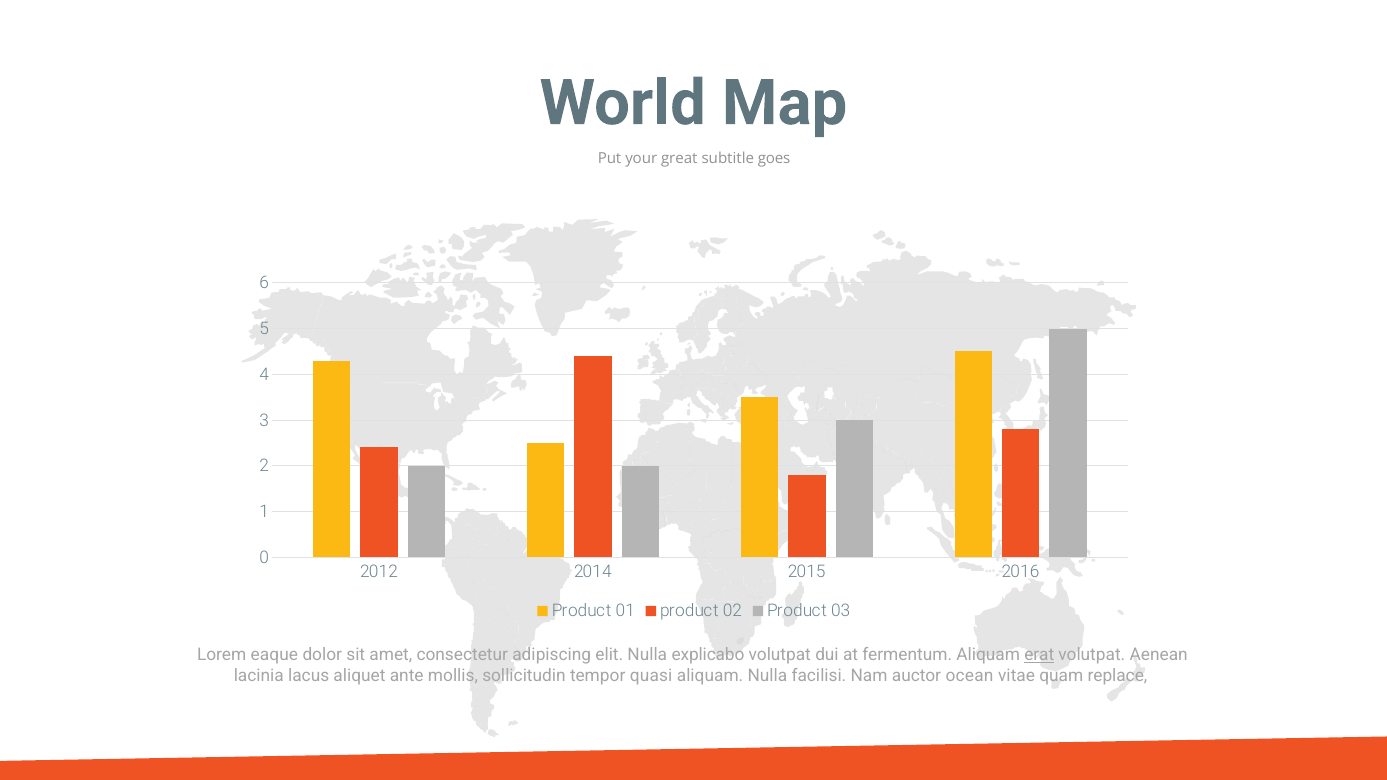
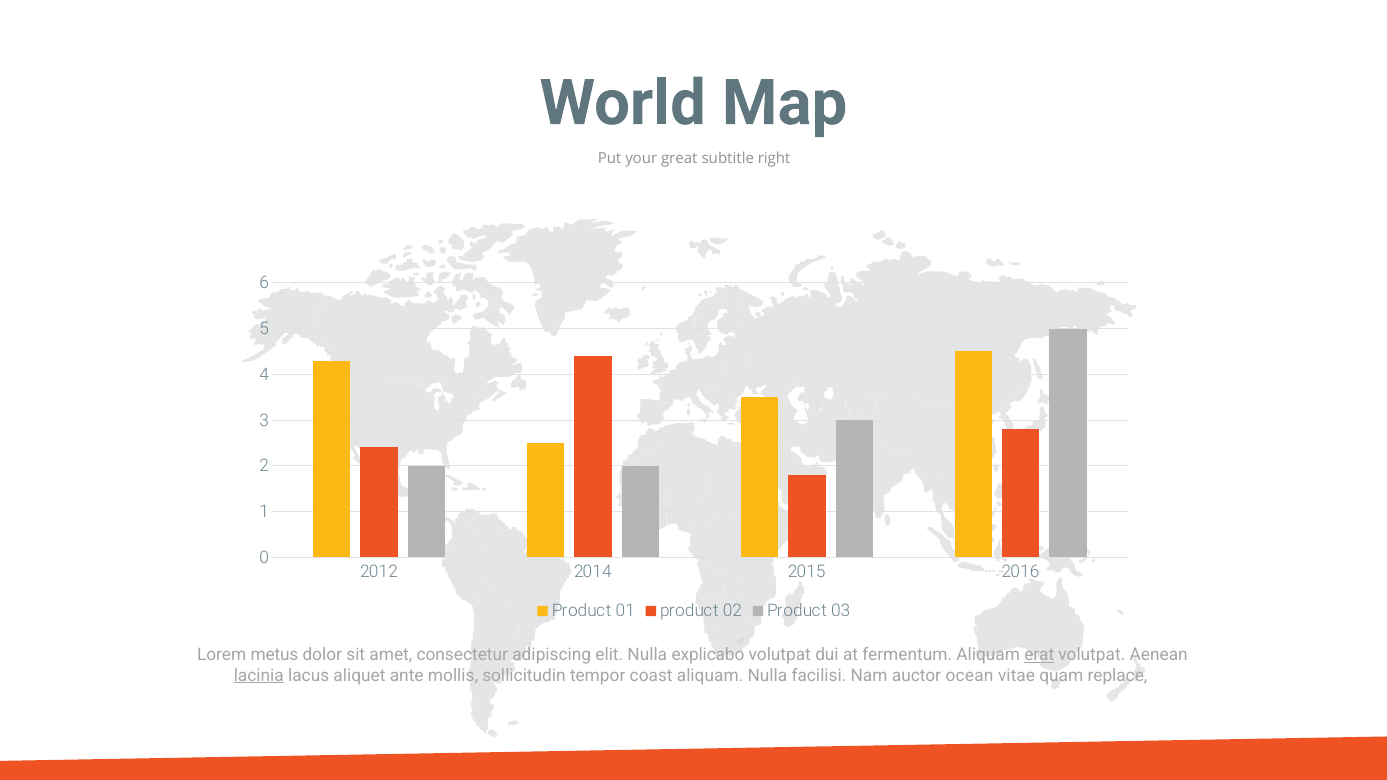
goes: goes -> right (774, 158)
eaque: eaque -> metus (274, 655)
lacinia underline: none -> present (259, 676)
quasi: quasi -> coast (651, 676)
